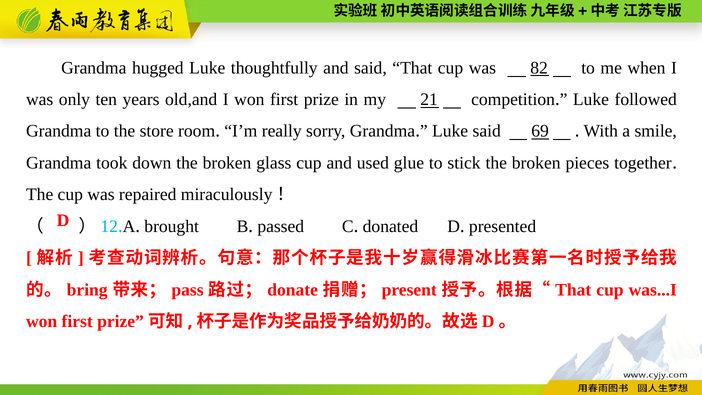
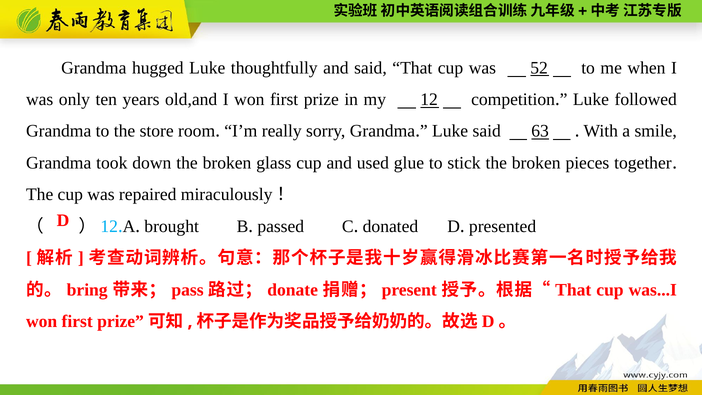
82: 82 -> 52 (539, 68)
21: 21 -> 12 (429, 100)
69: 69 -> 63 (540, 131)
